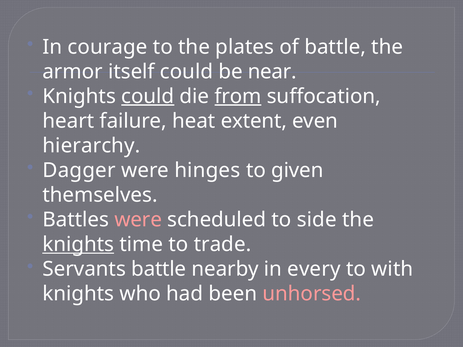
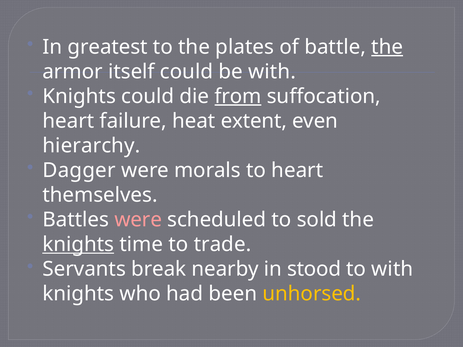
courage: courage -> greatest (108, 47)
the underline: none -> present (387, 47)
be near: near -> with (272, 72)
could underline: present -> none (148, 96)
hinges: hinges -> morals (207, 170)
to given: given -> heart (297, 170)
side: side -> sold (317, 220)
Servants battle: battle -> break (159, 269)
every: every -> stood (314, 269)
unhorsed colour: pink -> yellow (312, 294)
